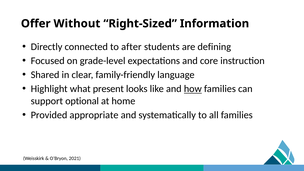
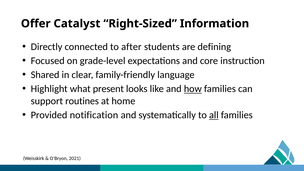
Without: Without -> Catalyst (77, 24)
optional: optional -> routines (82, 101)
appropriate: appropriate -> notification (94, 115)
all underline: none -> present (214, 115)
